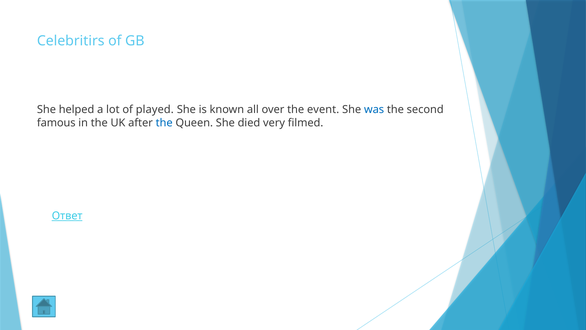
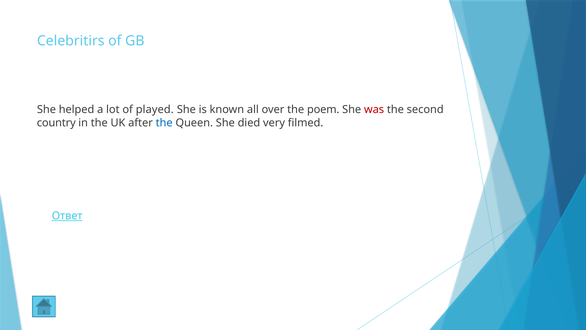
event: event -> poem (323, 110)
was colour: blue -> red (374, 110)
famous: famous -> country (56, 123)
